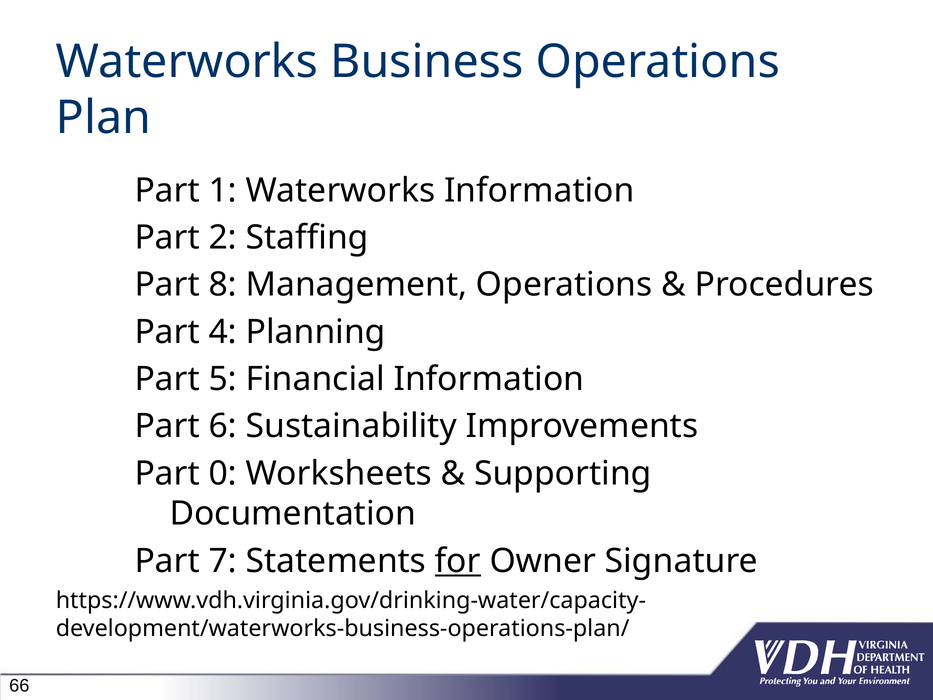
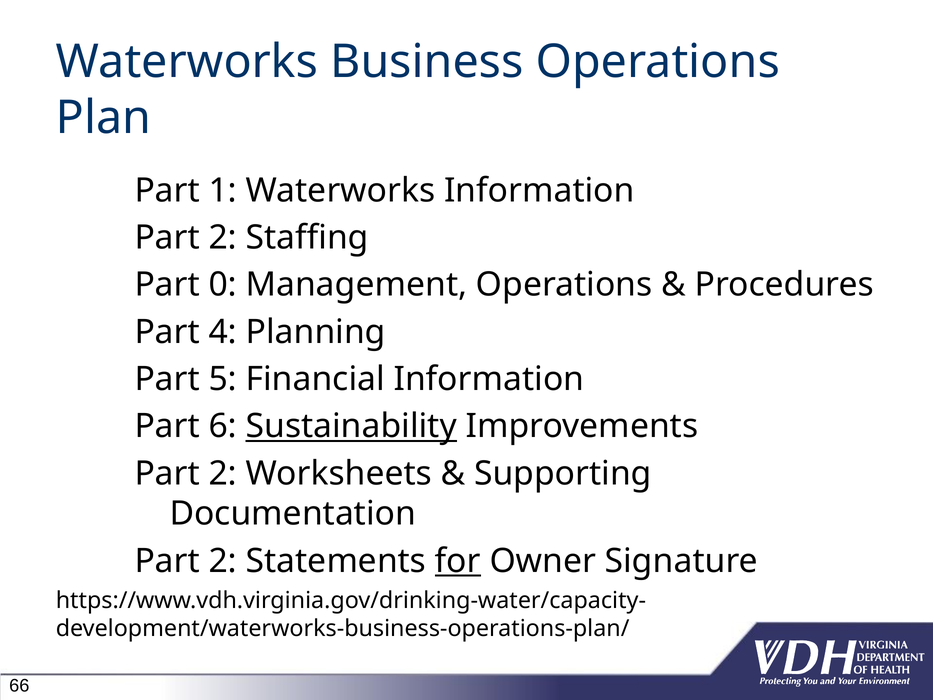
8: 8 -> 0 (223, 285)
Sustainability underline: none -> present (351, 426)
0: 0 -> 2 (223, 473)
7: 7 -> 2 (223, 561)
